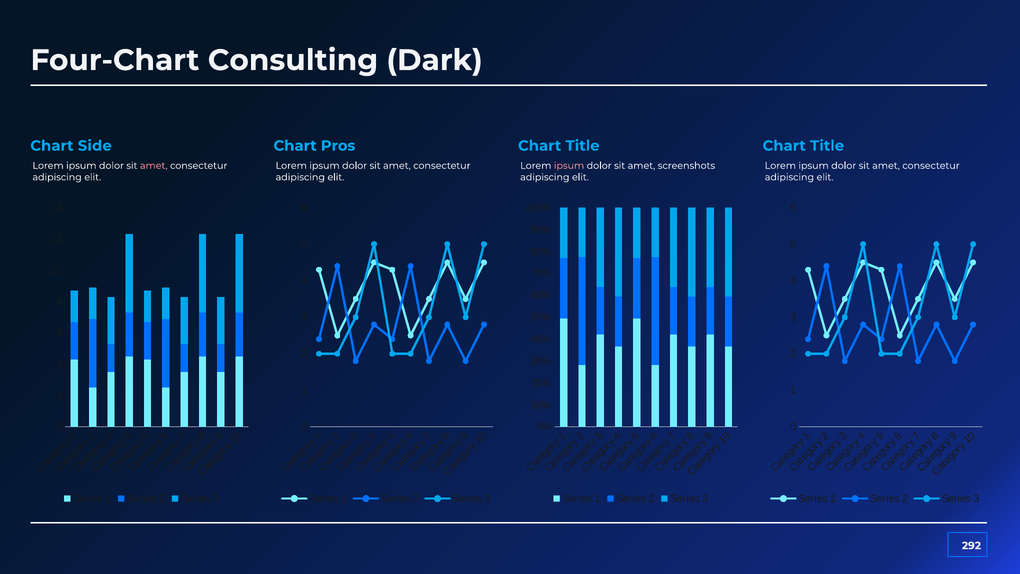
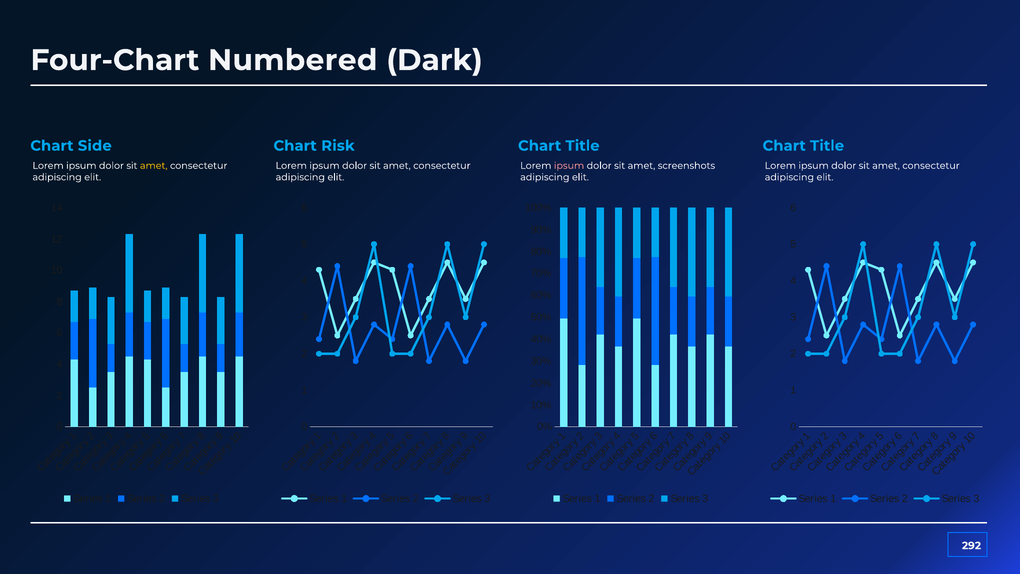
Consulting: Consulting -> Numbered (293, 60)
Pros: Pros -> Risk (338, 146)
amet colour: pink -> yellow (154, 166)
